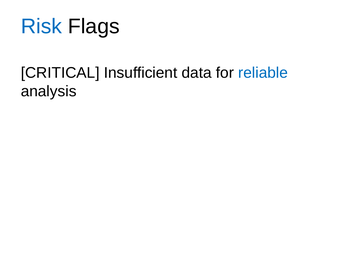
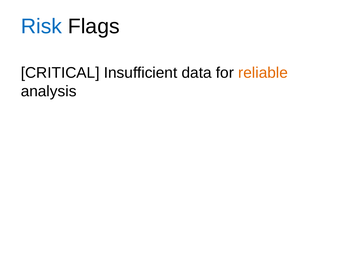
reliable colour: blue -> orange (263, 73)
